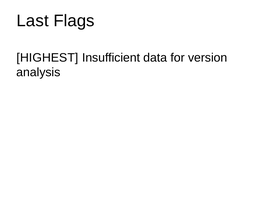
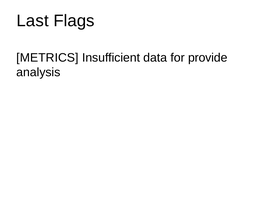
HIGHEST: HIGHEST -> METRICS (47, 57)
version: version -> provide (208, 57)
